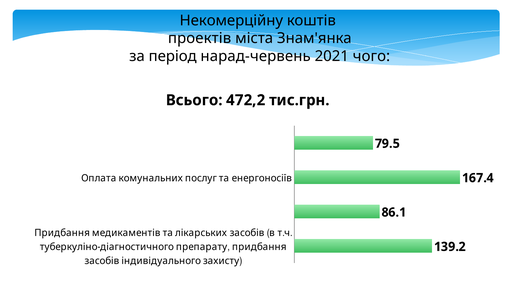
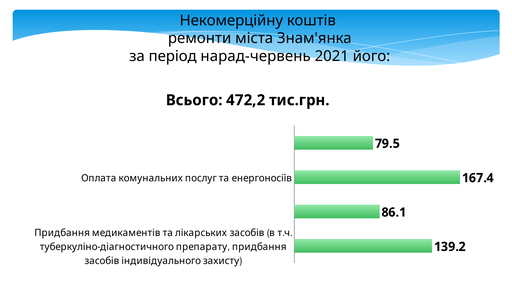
проектів: проектів -> ремонти (200, 38)
чого: чого -> його (371, 56)
